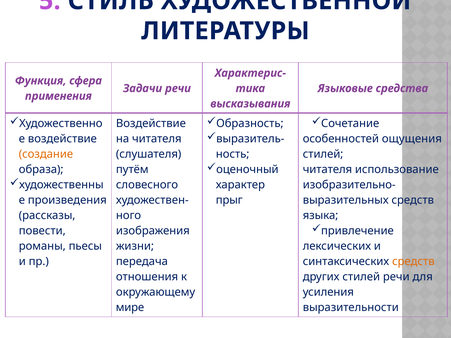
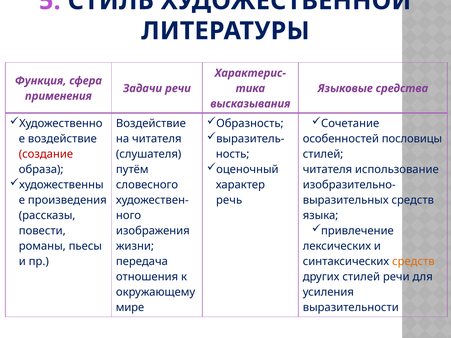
ощущения: ощущения -> пословицы (412, 139)
создание colour: orange -> red (46, 154)
прыг: прыг -> речь (229, 200)
